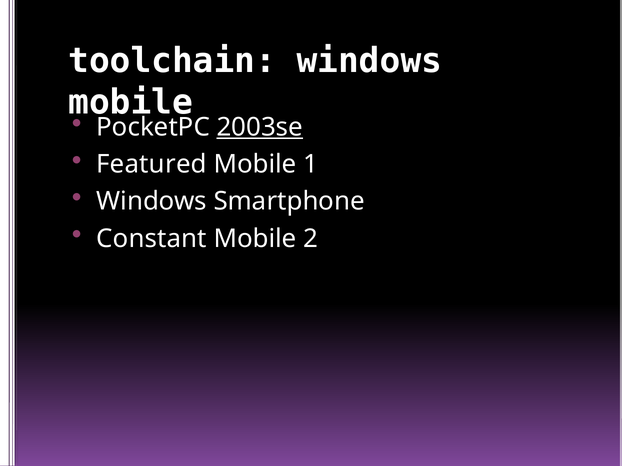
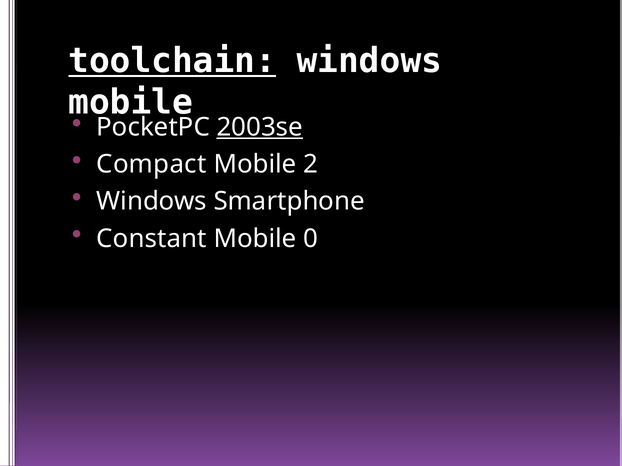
toolchain underline: none -> present (172, 61)
Featured: Featured -> Compact (151, 164)
1: 1 -> 2 (311, 164)
2: 2 -> 0 (311, 239)
